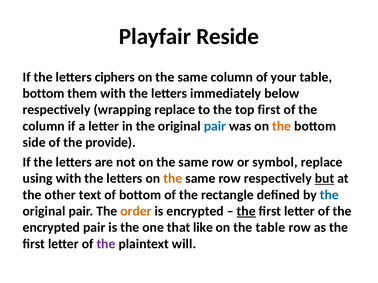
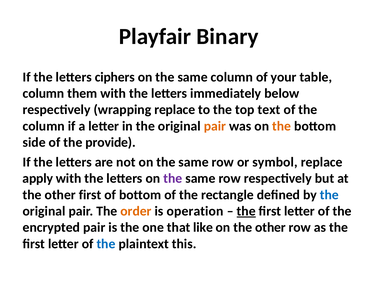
Reside: Reside -> Binary (227, 37)
bottom: bottom -> column (43, 94)
top first: first -> text (269, 110)
pair colour: blue -> orange (215, 126)
using: using -> apply (38, 179)
the colour: orange -> purple (173, 179)
but underline: present -> none (325, 179)
other text: text -> first (90, 195)
is encrypted: encrypted -> operation (195, 212)
on the table: table -> other (271, 228)
the colour: purple -> blue (106, 244)
will: will -> this (184, 244)
